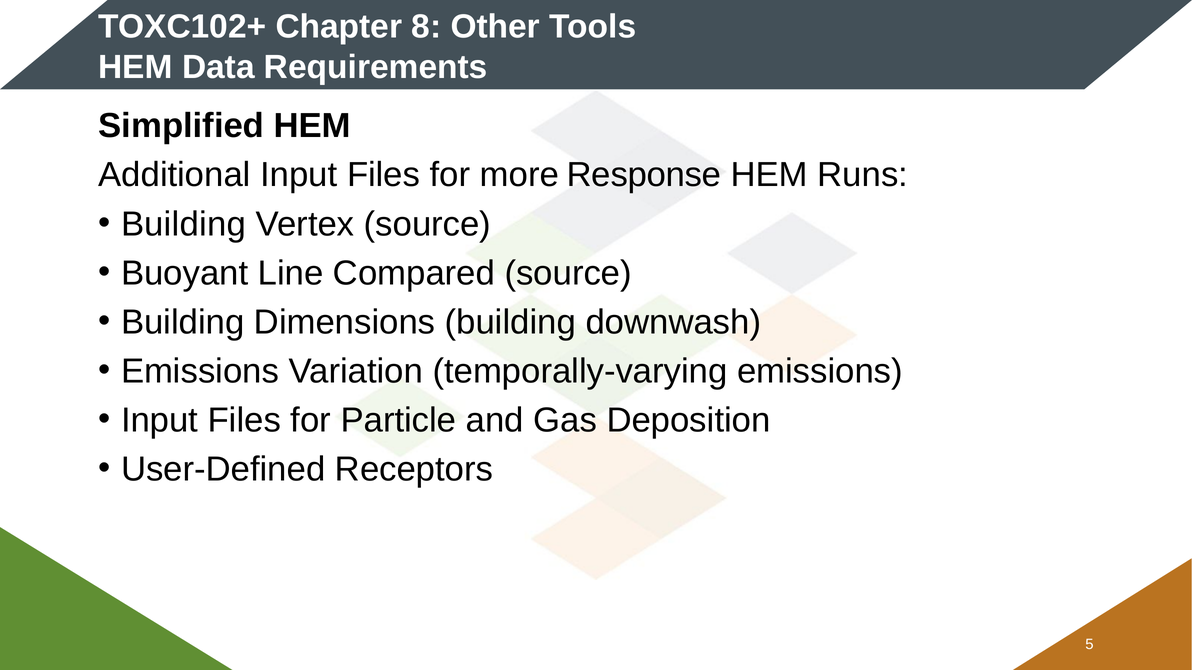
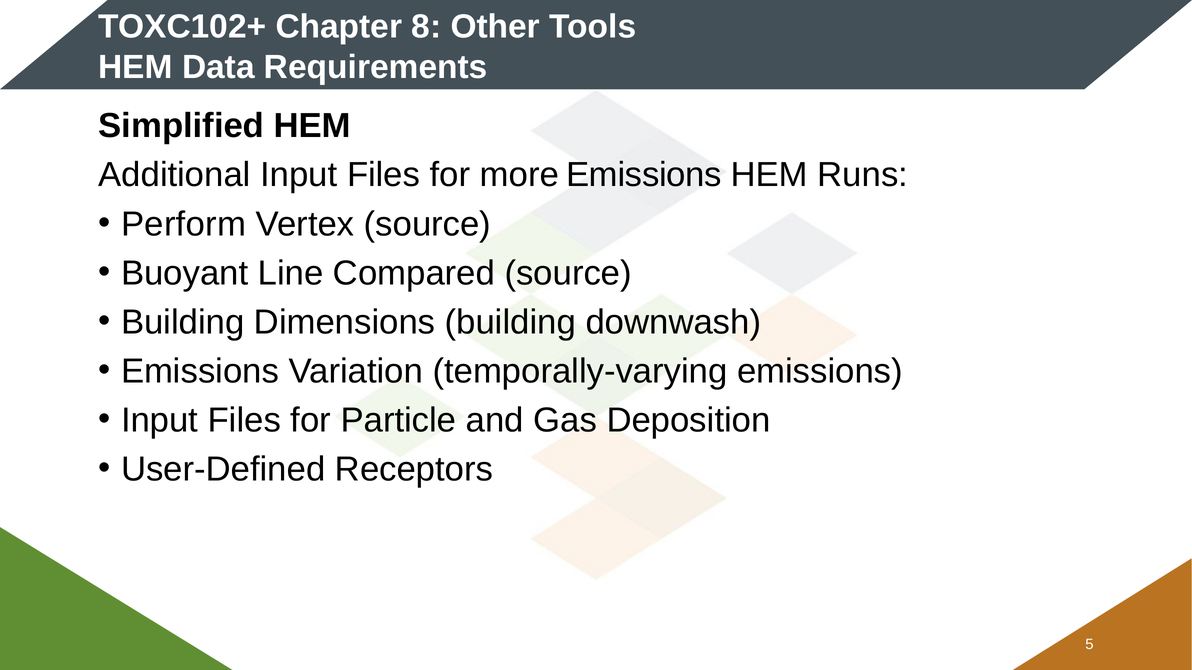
more Response: Response -> Emissions (644, 175)
Building: Building -> Perform (184, 224)
